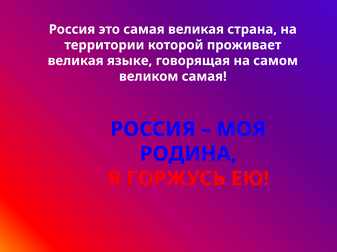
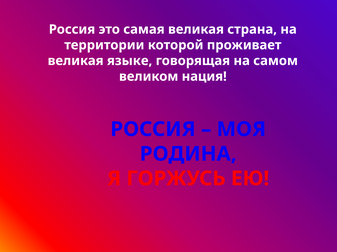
великом самая: самая -> нация (204, 77)
